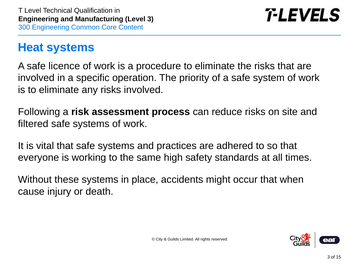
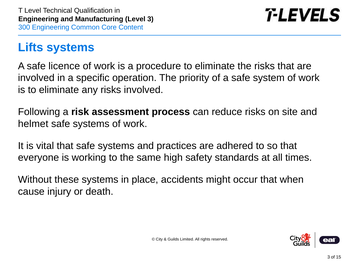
Heat: Heat -> Lifts (31, 48)
filtered: filtered -> helmet (33, 124)
